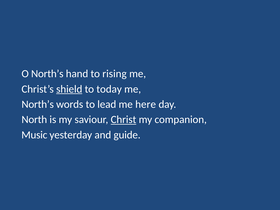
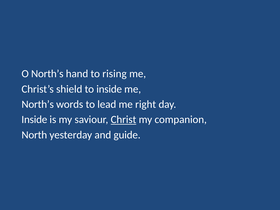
shield underline: present -> none (69, 89)
to today: today -> inside (109, 89)
here: here -> right (146, 104)
North: North -> Inside (34, 120)
Music: Music -> North (34, 135)
